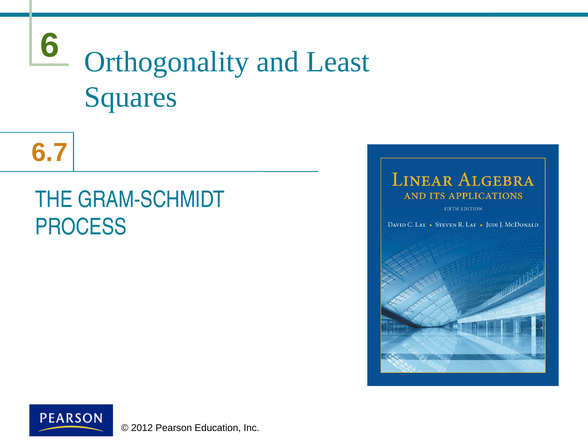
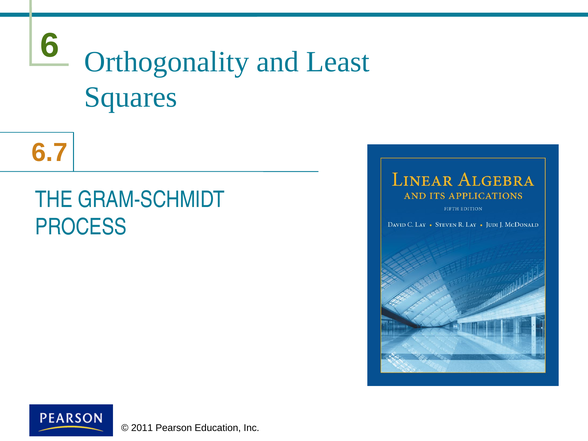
2012: 2012 -> 2011 (142, 428)
